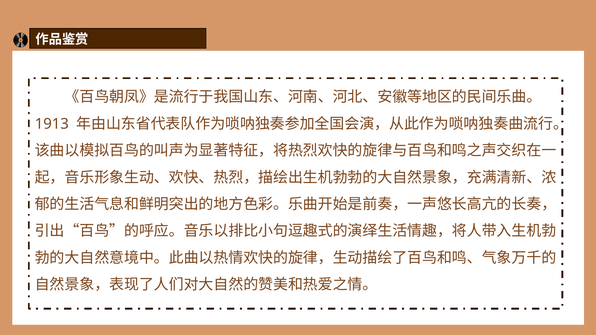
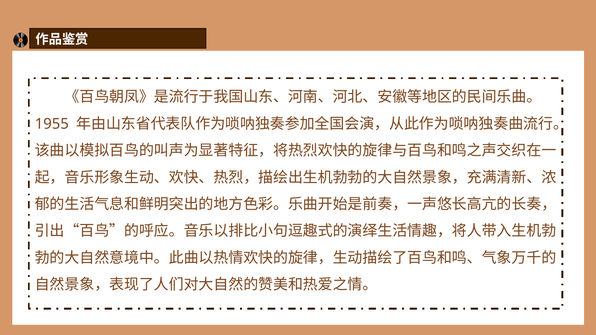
1913: 1913 -> 1955 (52, 124)
